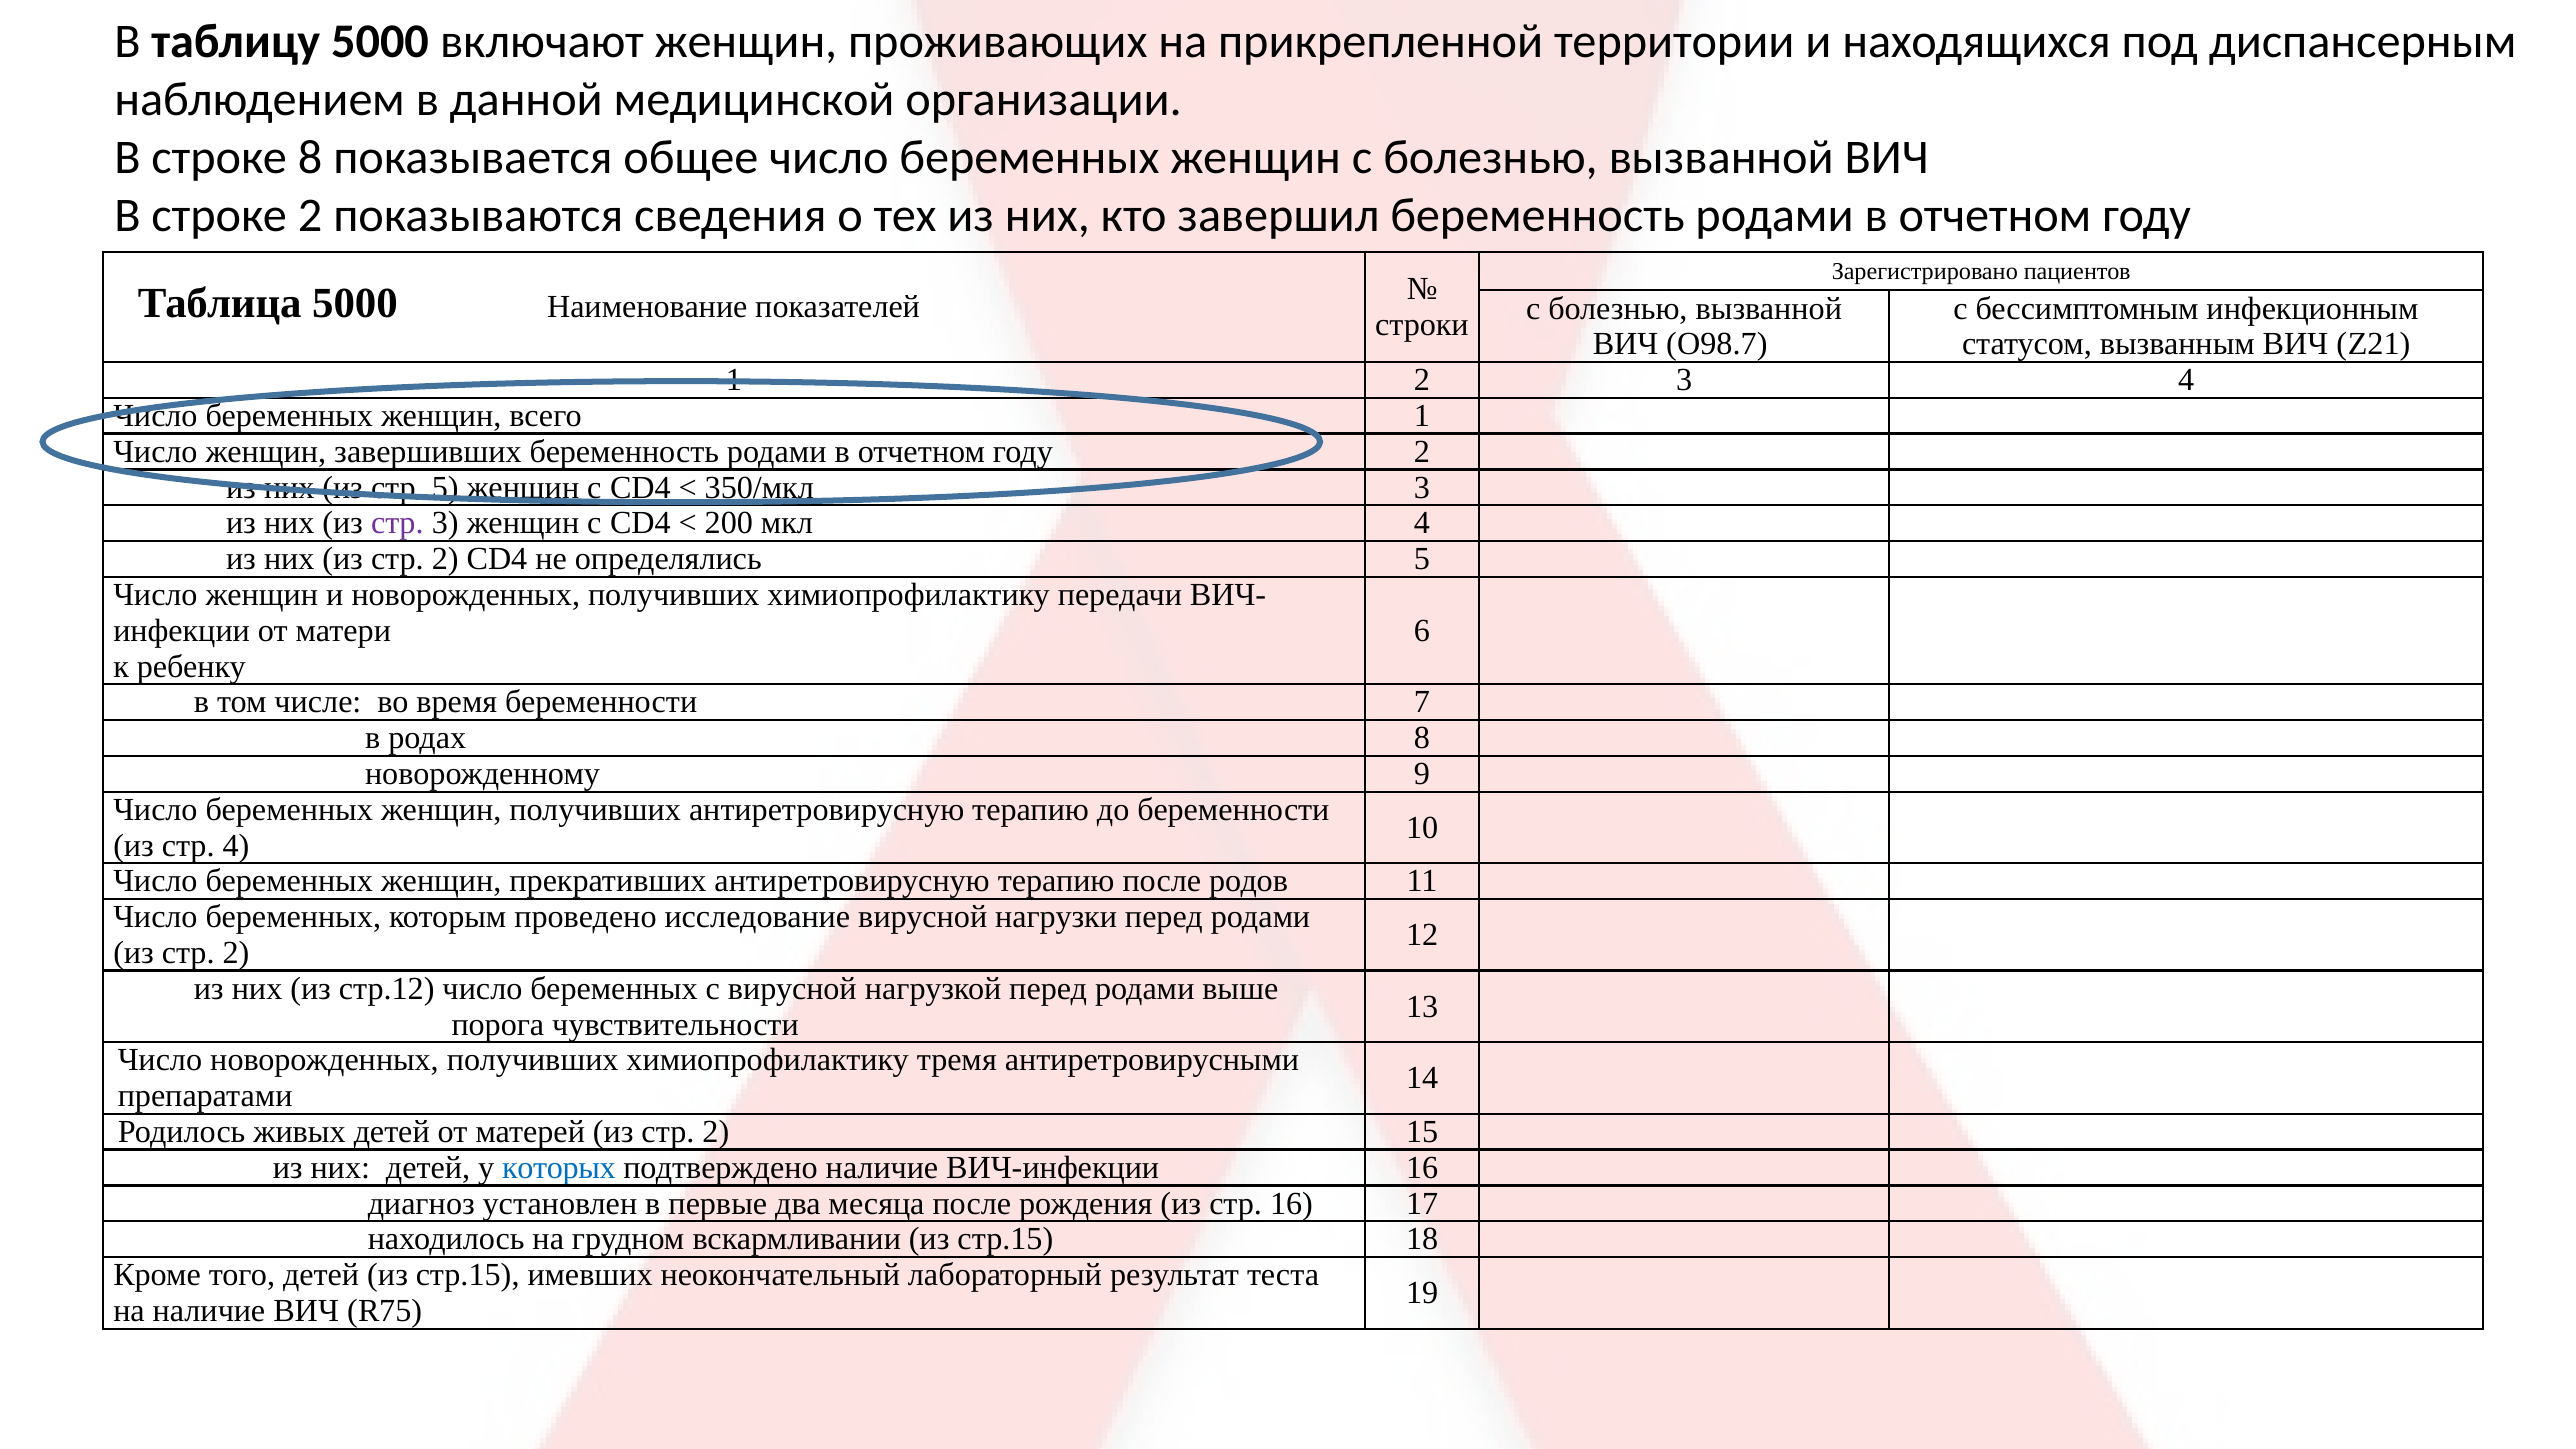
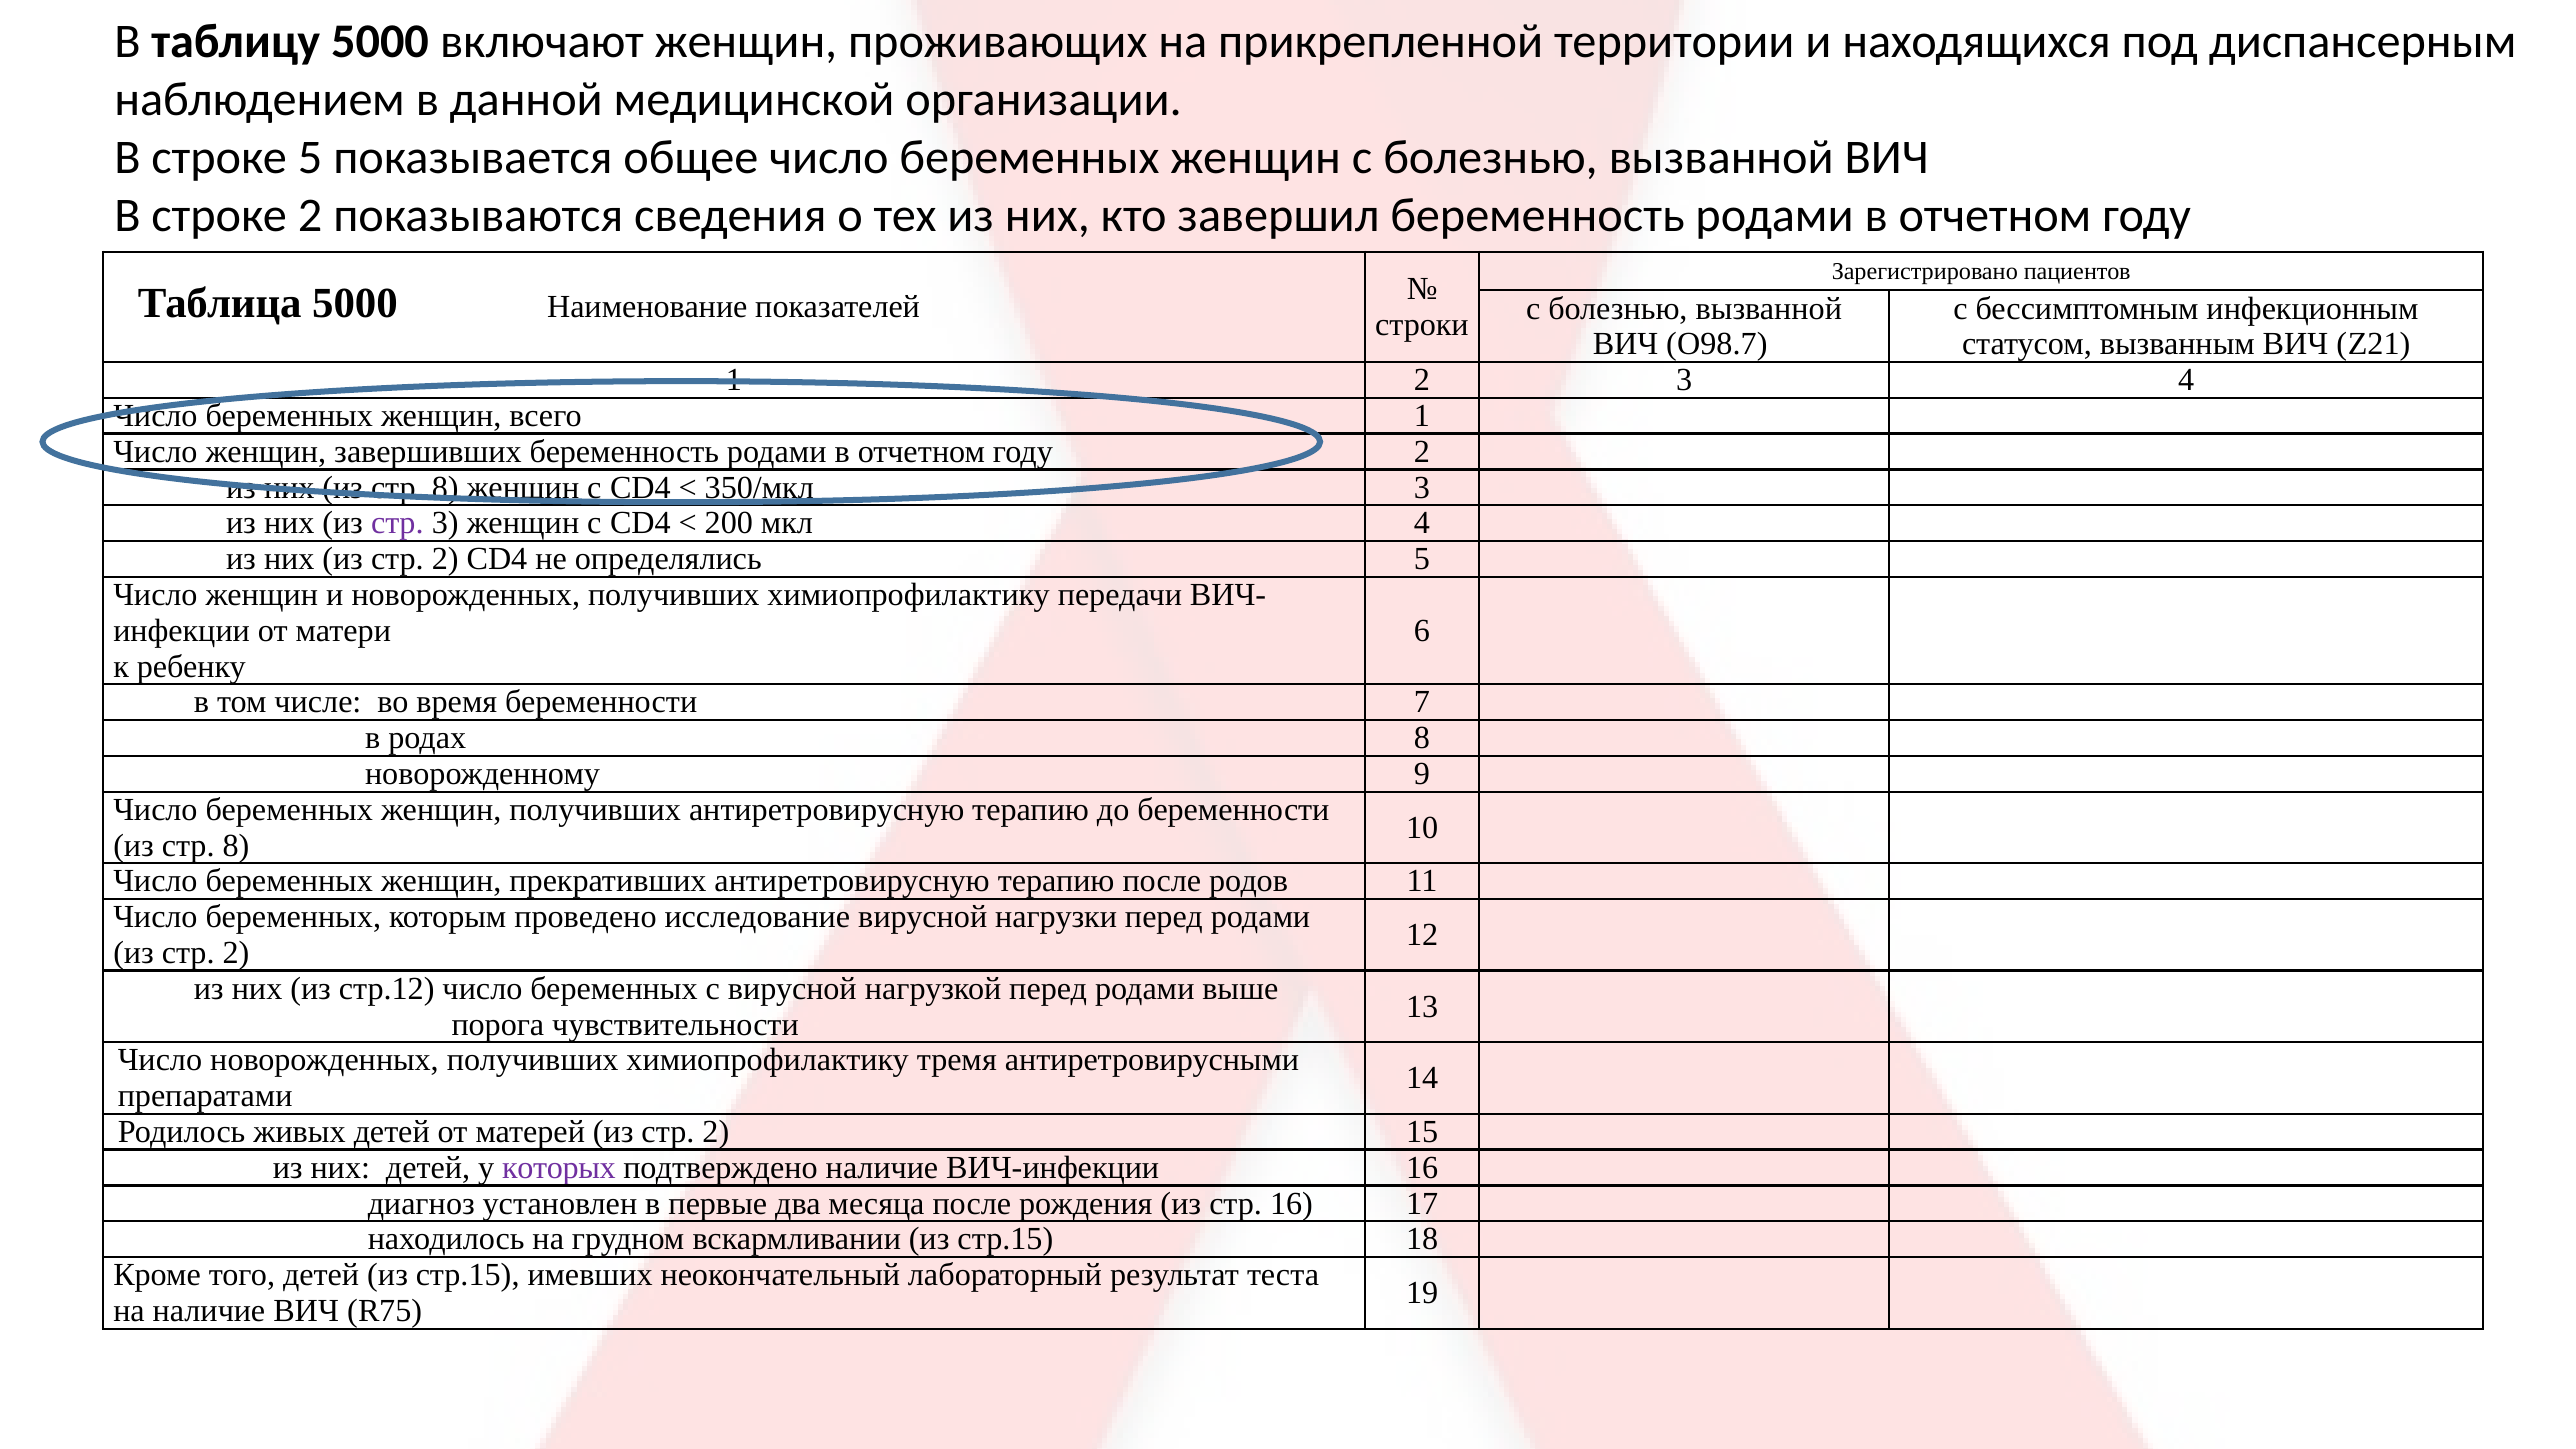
строке 8: 8 -> 5 (310, 158)
них из стр 5: 5 -> 8 (445, 487)
4: 4 -> 8 (236, 845)
которых colour: blue -> purple (559, 1168)
